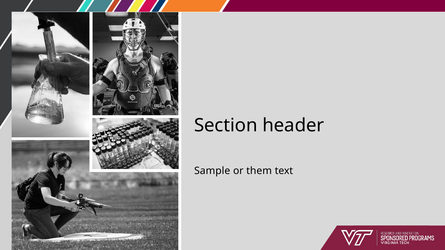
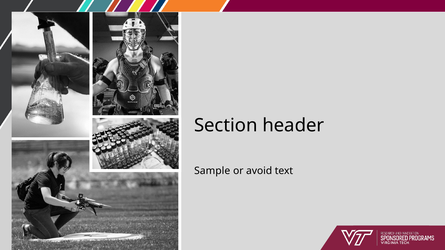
them: them -> avoid (259, 171)
